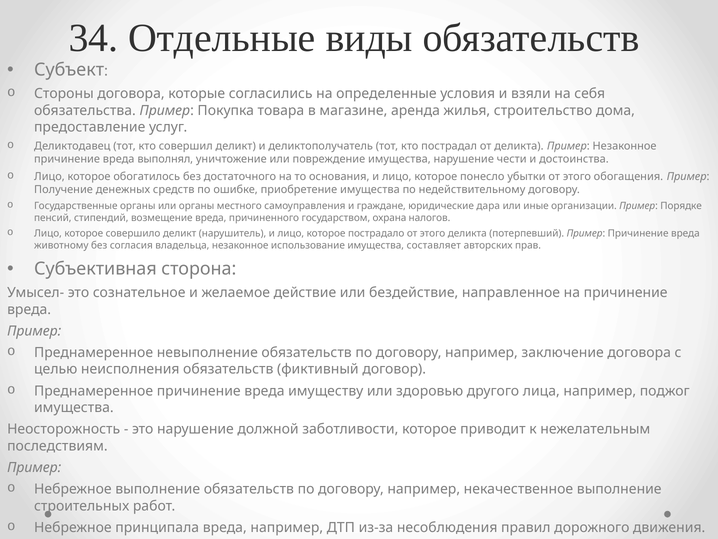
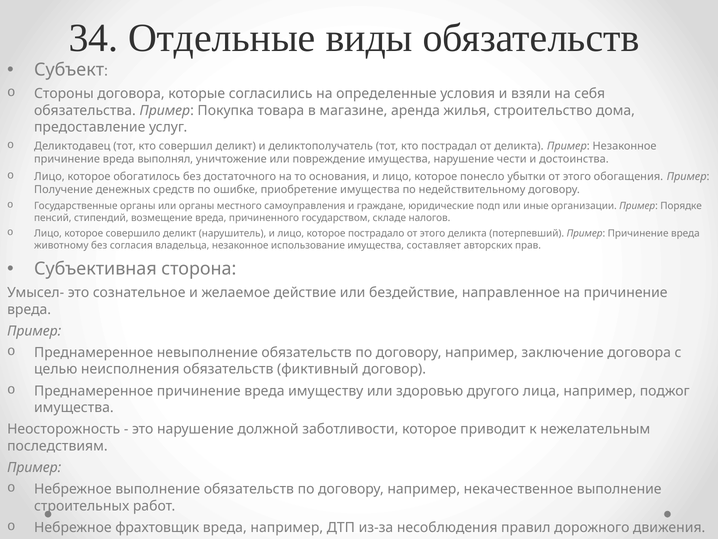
дара: дара -> подп (488, 206)
охрана: охрана -> складе (389, 218)
принципала: принципала -> фрахтовщик (157, 527)
